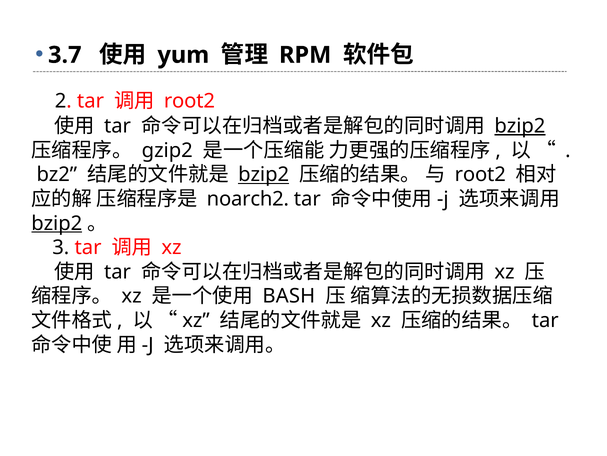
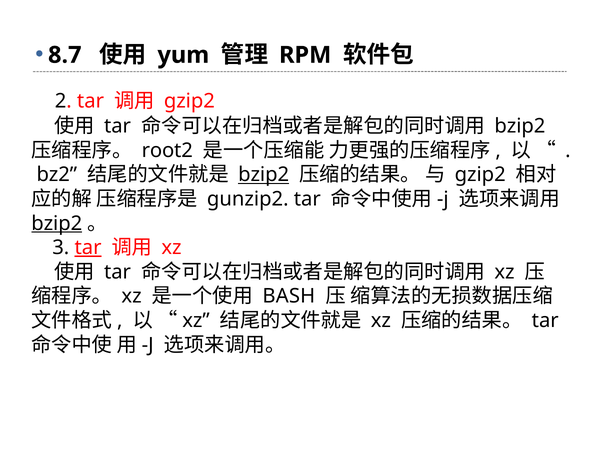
3.7: 3.7 -> 8.7 (65, 55)
root2: root2 -> gzip2 (189, 101)
bzip2 underline: present -> none (520, 126)
gzip2: gzip2 -> root2 (167, 150)
root2: root2 -> gzip2 (480, 174)
noarch2: noarch2 -> gunzip2 (248, 199)
tar underline: none -> present (88, 247)
